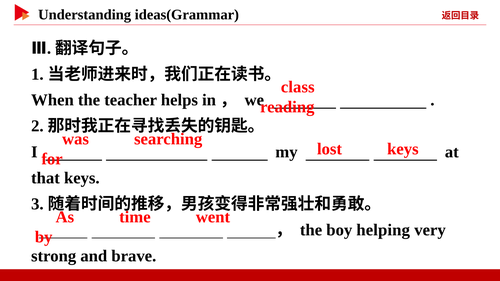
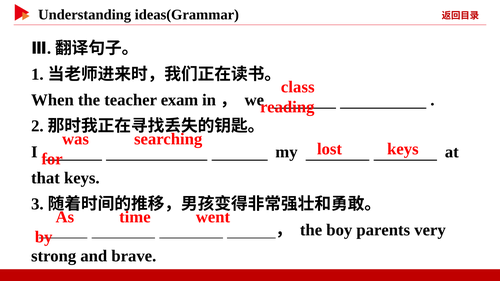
helps: helps -> exam (179, 100)
helping: helping -> parents (383, 230)
